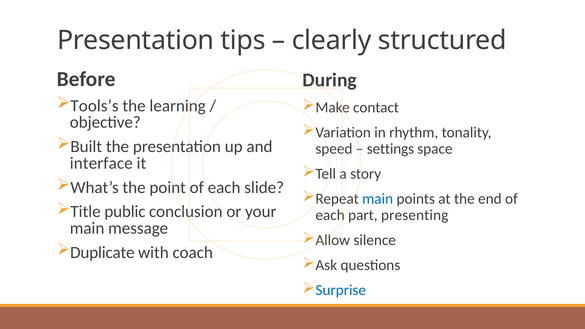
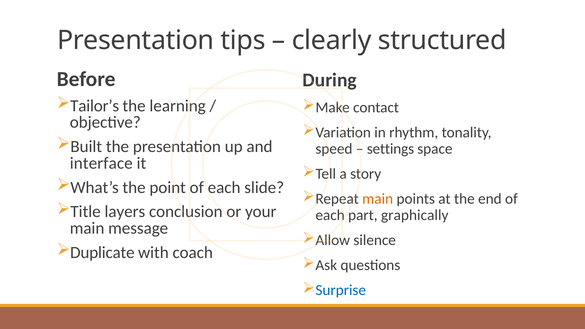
Tools’s: Tools’s -> Tailor’s (95, 106)
main colour: blue -> orange (378, 199)
public: public -> layers (125, 212)
presenting: presenting -> graphically (415, 215)
